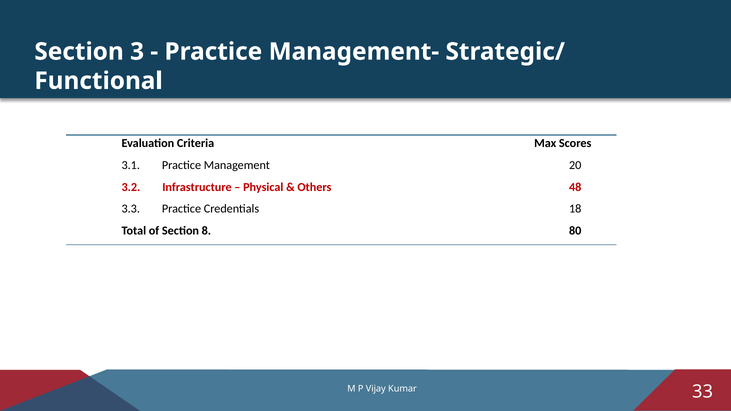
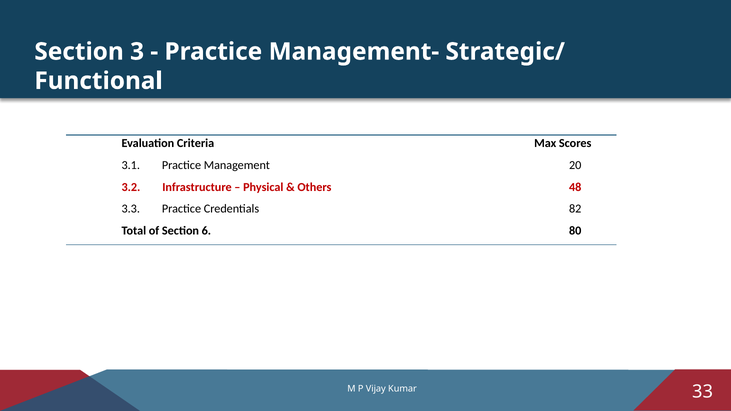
18: 18 -> 82 (575, 209)
8: 8 -> 6 (206, 231)
